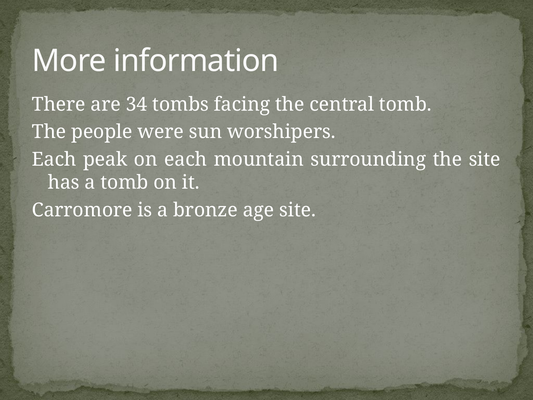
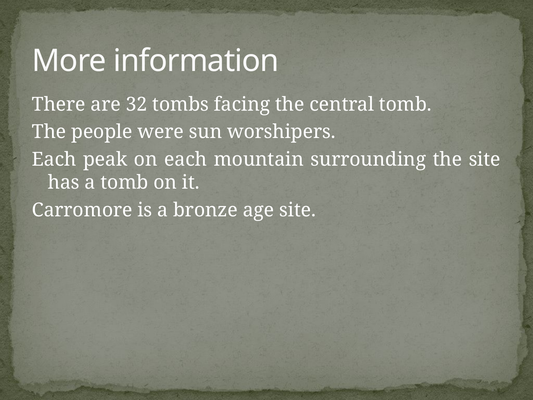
34: 34 -> 32 (136, 104)
